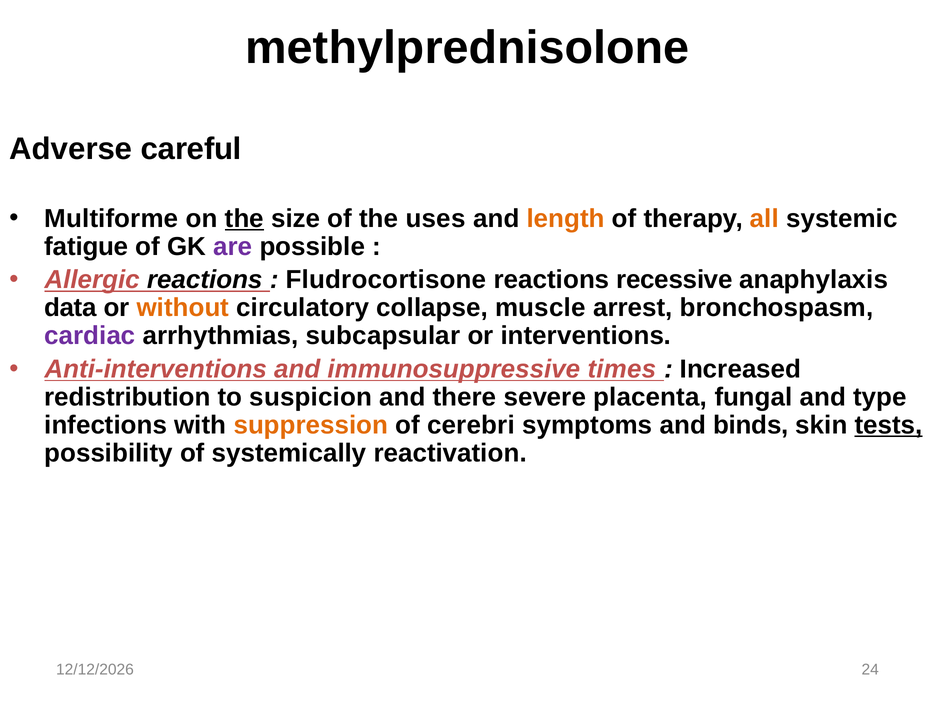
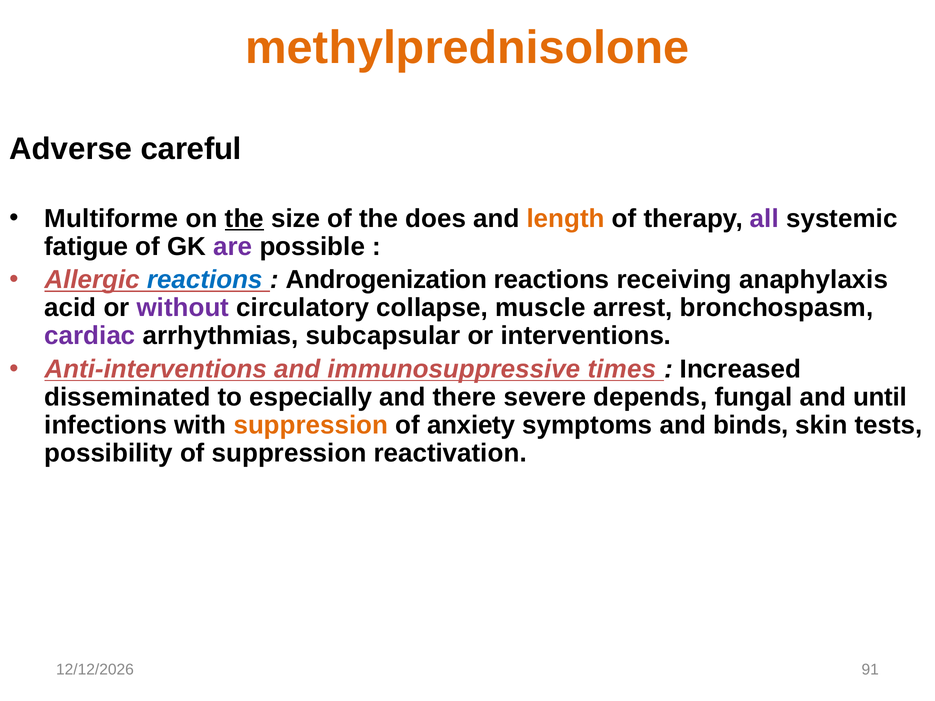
methylprednisolone colour: black -> orange (467, 48)
uses: uses -> does (436, 219)
all colour: orange -> purple (764, 219)
reactions colour: black -> blue (205, 280)
Fludrocortisone: Fludrocortisone -> Androgenization (386, 280)
recessive: recessive -> receiving (674, 280)
data: data -> acid (70, 308)
without colour: orange -> purple (183, 308)
redistribution: redistribution -> disseminated (127, 397)
suspicion: suspicion -> especially (311, 397)
placenta: placenta -> depends (650, 397)
type: type -> until (880, 397)
cerebri: cerebri -> anxiety (471, 425)
tests underline: present -> none (889, 425)
of systemically: systemically -> suppression (289, 453)
24: 24 -> 91 (870, 670)
